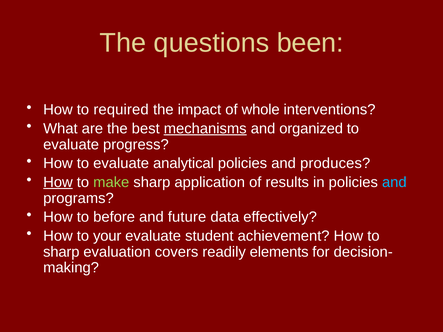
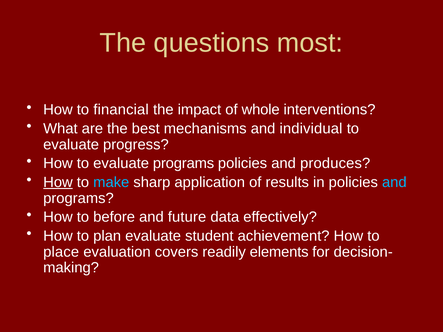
been: been -> most (310, 43)
required: required -> financial (121, 110)
mechanisms underline: present -> none (205, 129)
organized: organized -> individual (311, 129)
evaluate analytical: analytical -> programs (184, 164)
make colour: light green -> light blue (111, 182)
your: your -> plan (107, 236)
sharp: sharp -> place (61, 252)
